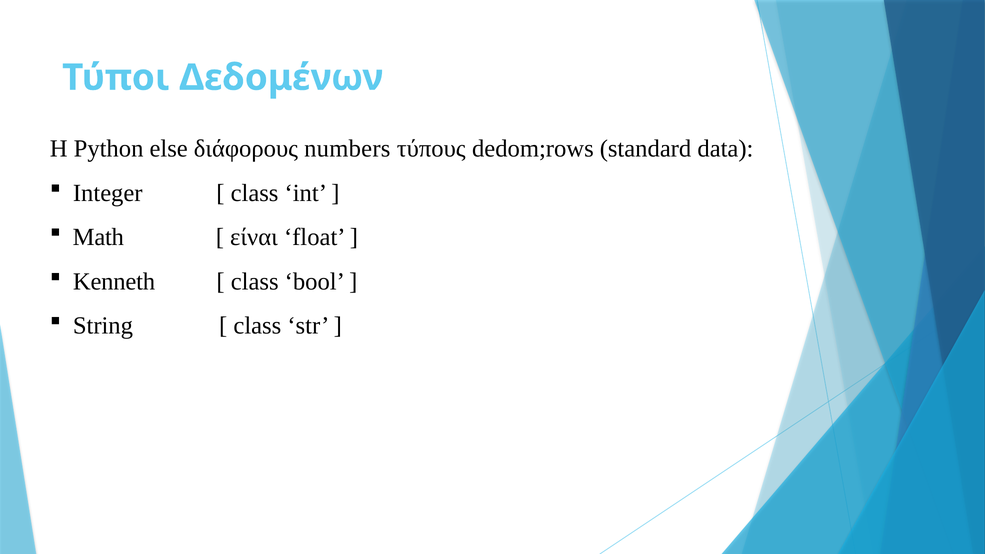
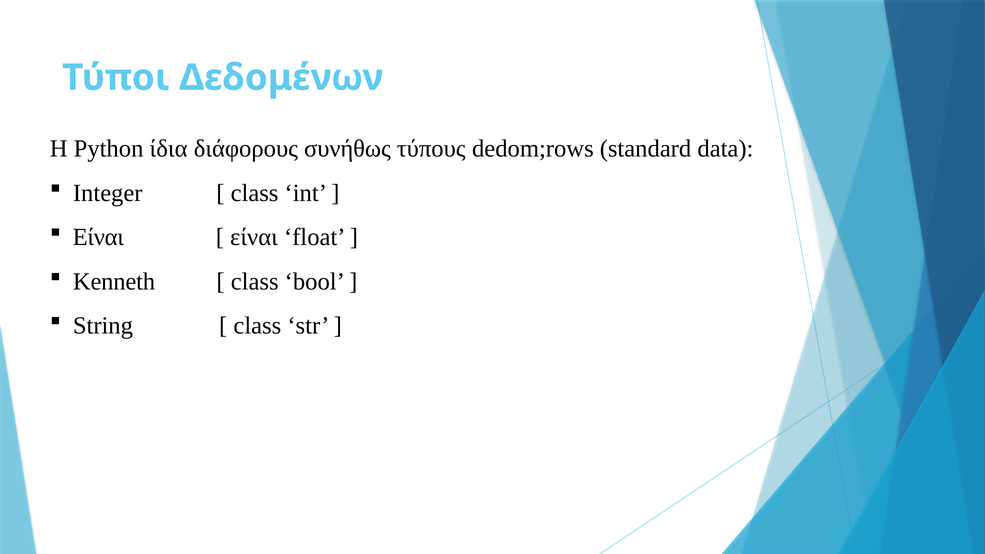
else: else -> ίδια (169, 149)
numbers: numbers -> συνήθως (347, 149)
Math: Math -> Είναι (98, 237)
